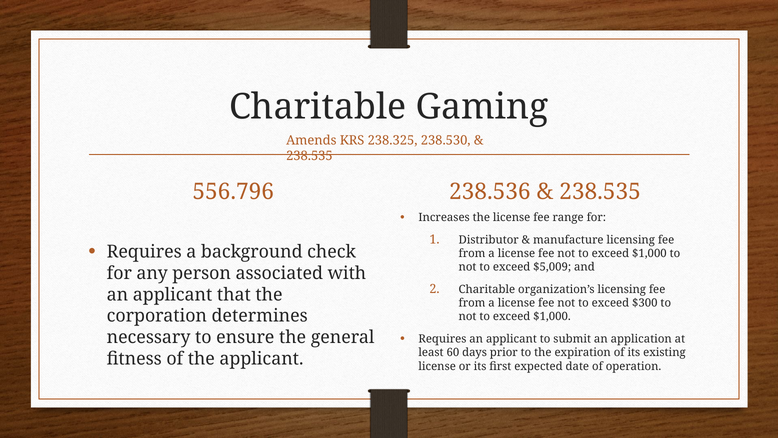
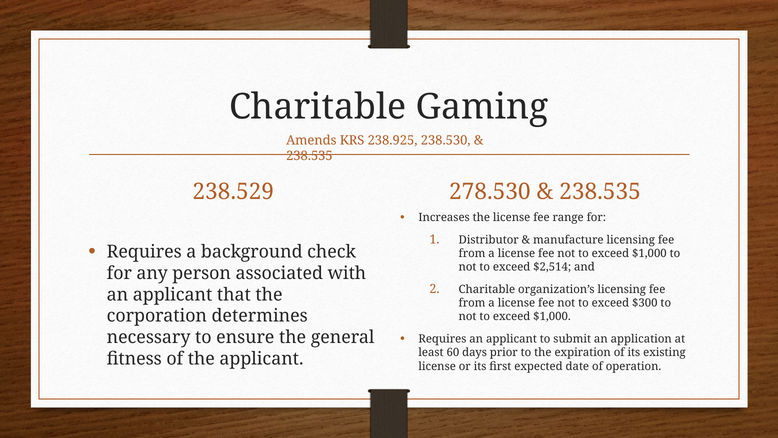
238.325: 238.325 -> 238.925 (393, 140)
556.796: 556.796 -> 238.529 (233, 191)
238.536: 238.536 -> 278.530 (490, 191)
$5,009: $5,009 -> $2,514 (552, 267)
